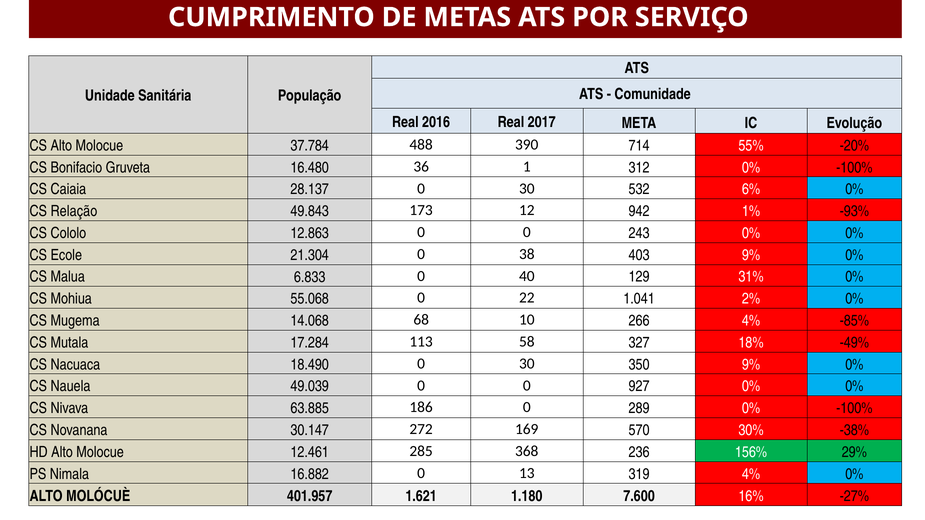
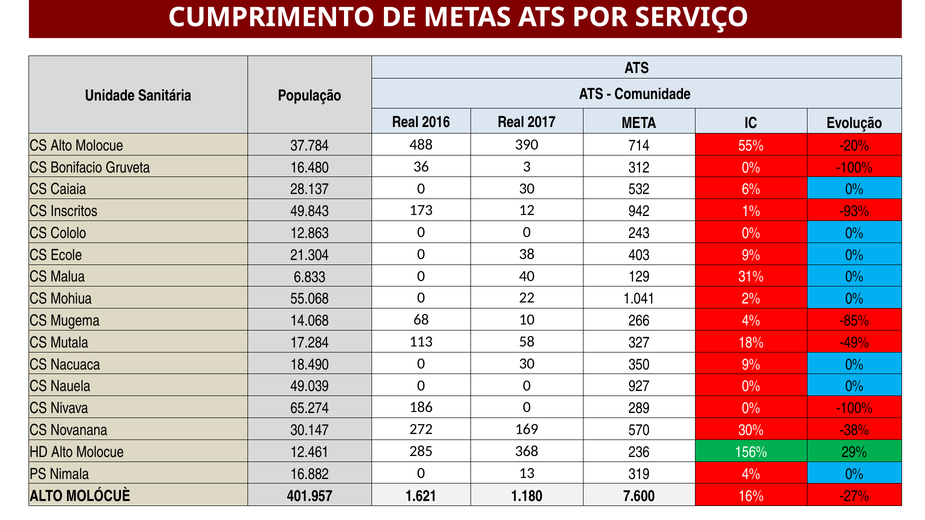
1: 1 -> 3 (527, 167)
Relação: Relação -> Inscritos (74, 211)
63.885: 63.885 -> 65.274 (310, 409)
